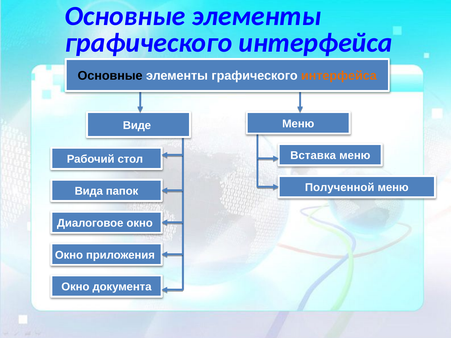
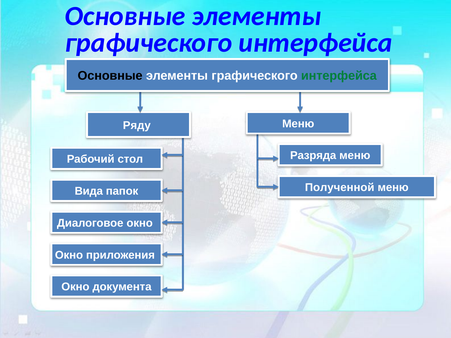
интерфейса colour: orange -> green (339, 76)
Виде: Виде -> Ряду (137, 126)
Вставка: Вставка -> Разряда (313, 156)
